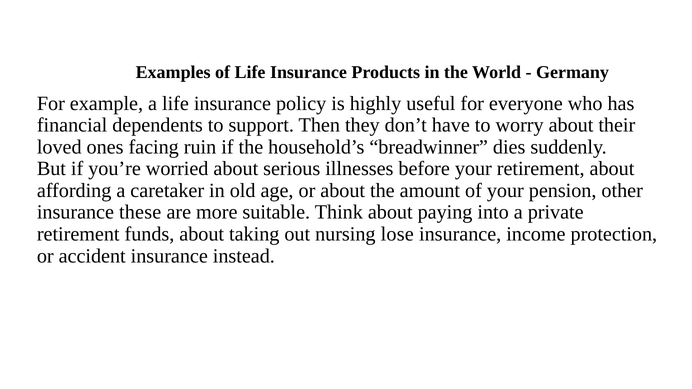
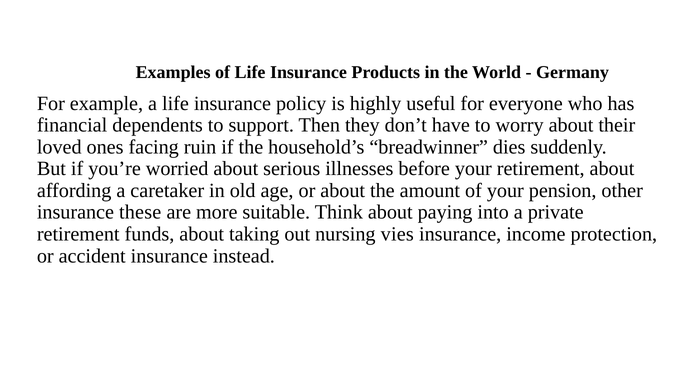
lose: lose -> vies (397, 234)
